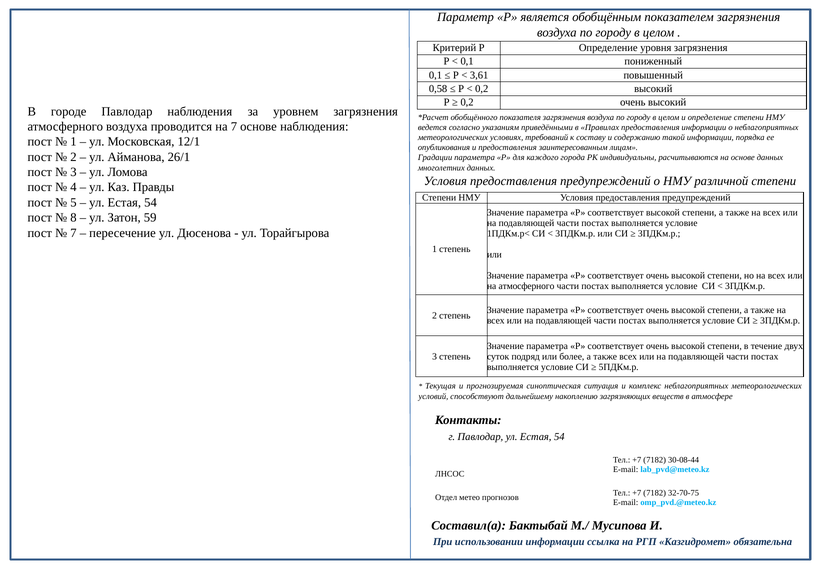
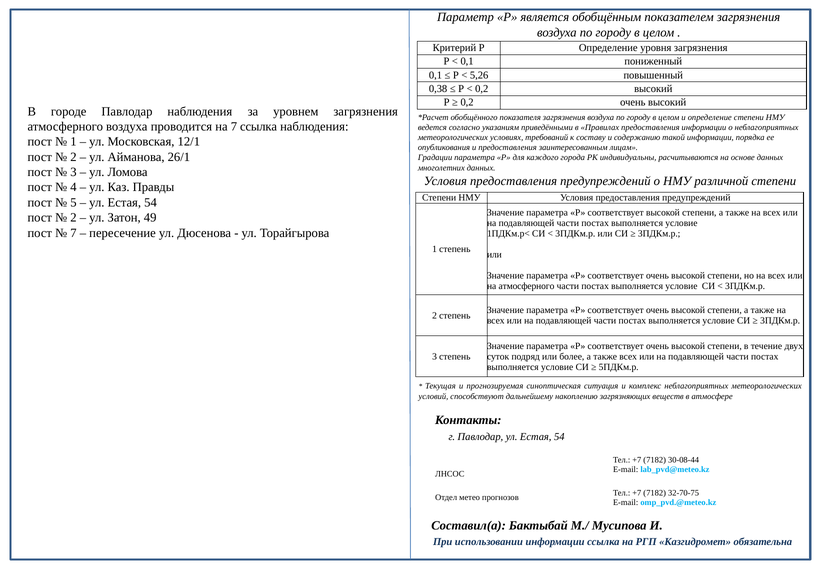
3,61: 3,61 -> 5,26 (479, 75)
0,58: 0,58 -> 0,38 (438, 89)
7 основе: основе -> ссылка (259, 126)
8: 8 -> 2 (73, 217)
59: 59 -> 49 (150, 217)
